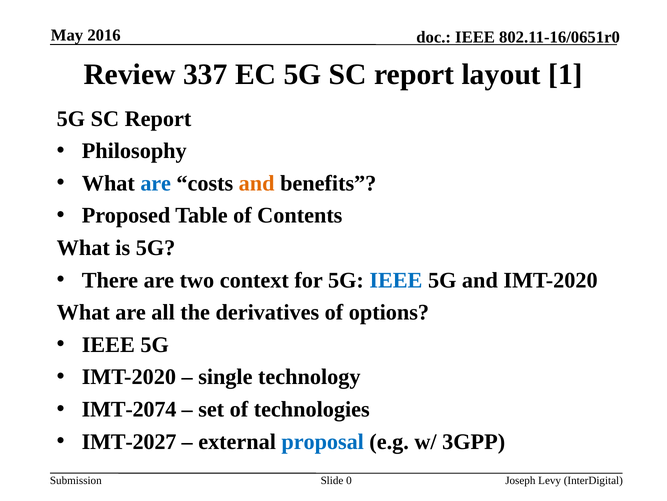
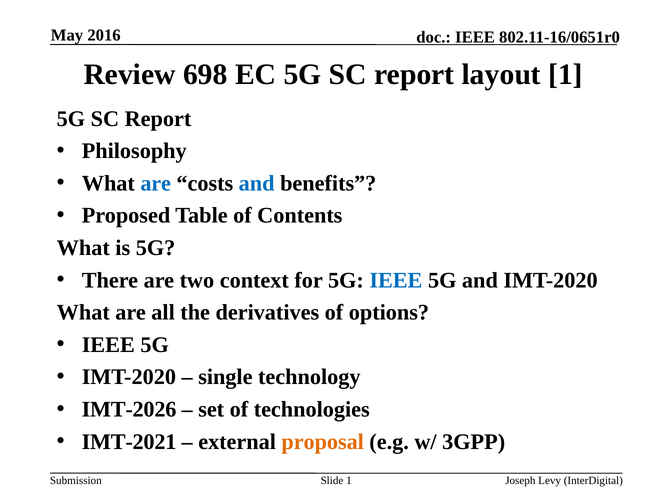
337: 337 -> 698 (205, 74)
and colour: orange -> blue (257, 183)
IMT-2074: IMT-2074 -> IMT-2026 (129, 409)
IMT-2027: IMT-2027 -> IMT-2021 (129, 441)
proposal colour: blue -> orange (323, 441)
Slide 0: 0 -> 1 (349, 480)
